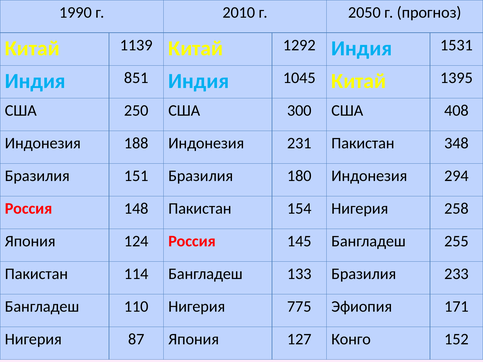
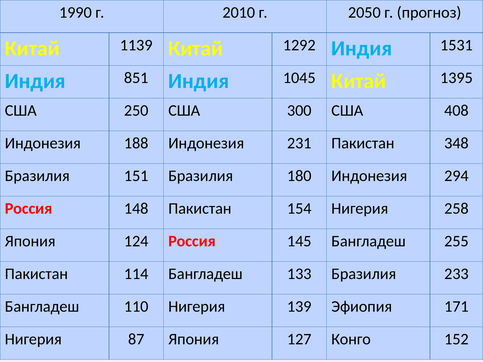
775: 775 -> 139 (299, 307)
